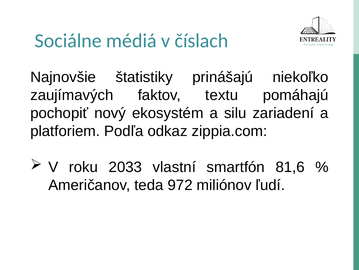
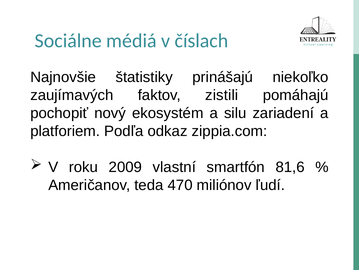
textu: textu -> zistili (222, 95)
2033: 2033 -> 2009 (125, 167)
972: 972 -> 470 (180, 185)
